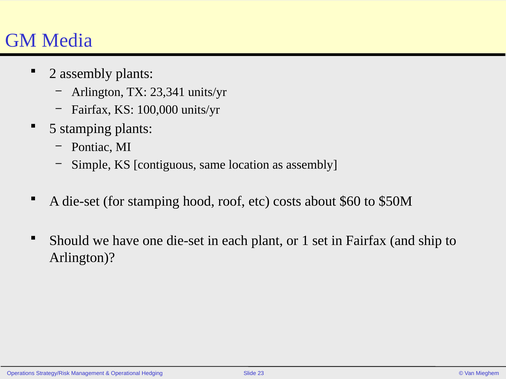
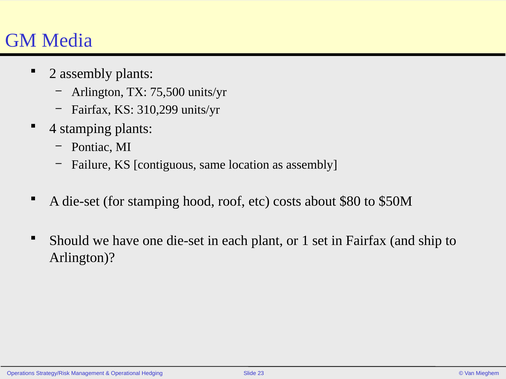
23,341: 23,341 -> 75,500 (168, 92)
100,000: 100,000 -> 310,299 (158, 110)
5: 5 -> 4 (53, 129)
Simple: Simple -> Failure (91, 165)
$60: $60 -> $80 (350, 202)
